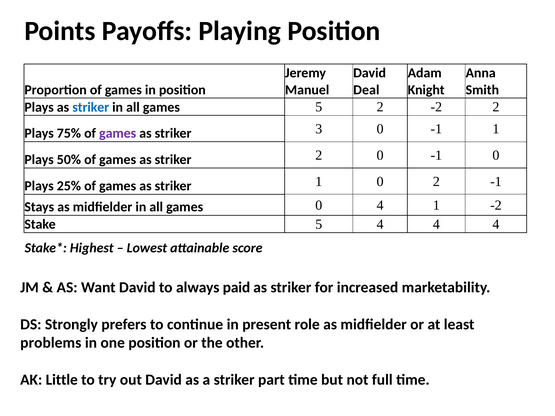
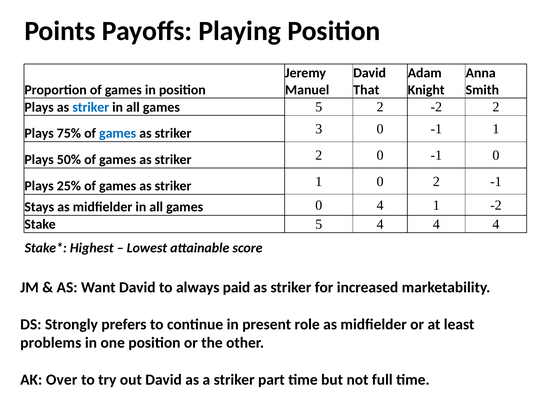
Deal: Deal -> That (366, 90)
games colour: purple -> blue (118, 133)
Little: Little -> Over (62, 380)
